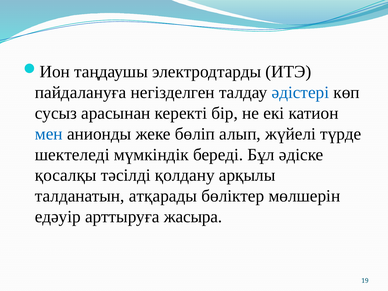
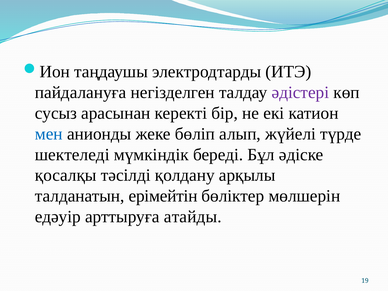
әдістері colour: blue -> purple (300, 92)
атқарады: атқарады -> ерімейтін (163, 196)
жасыра: жасыра -> атайды (193, 217)
